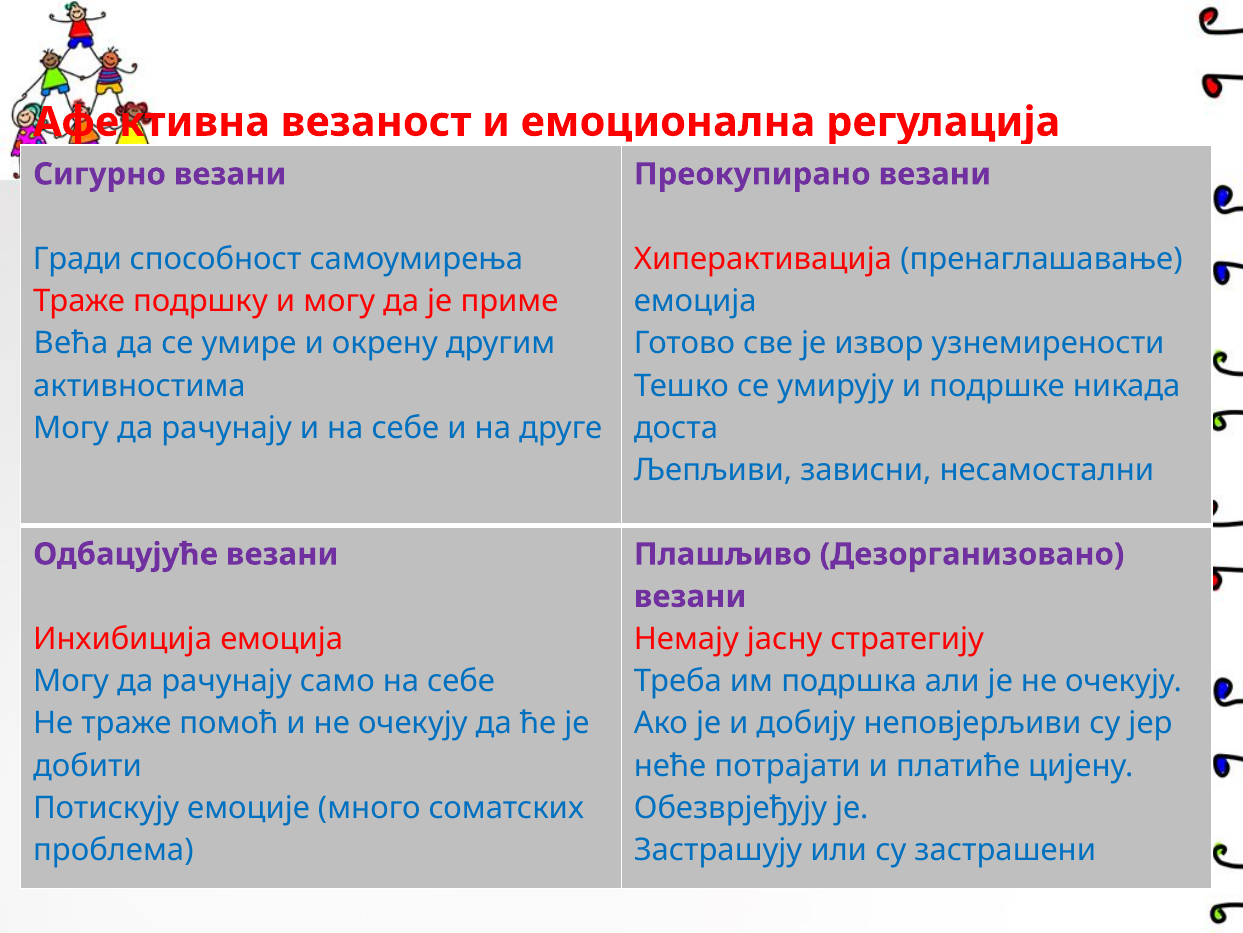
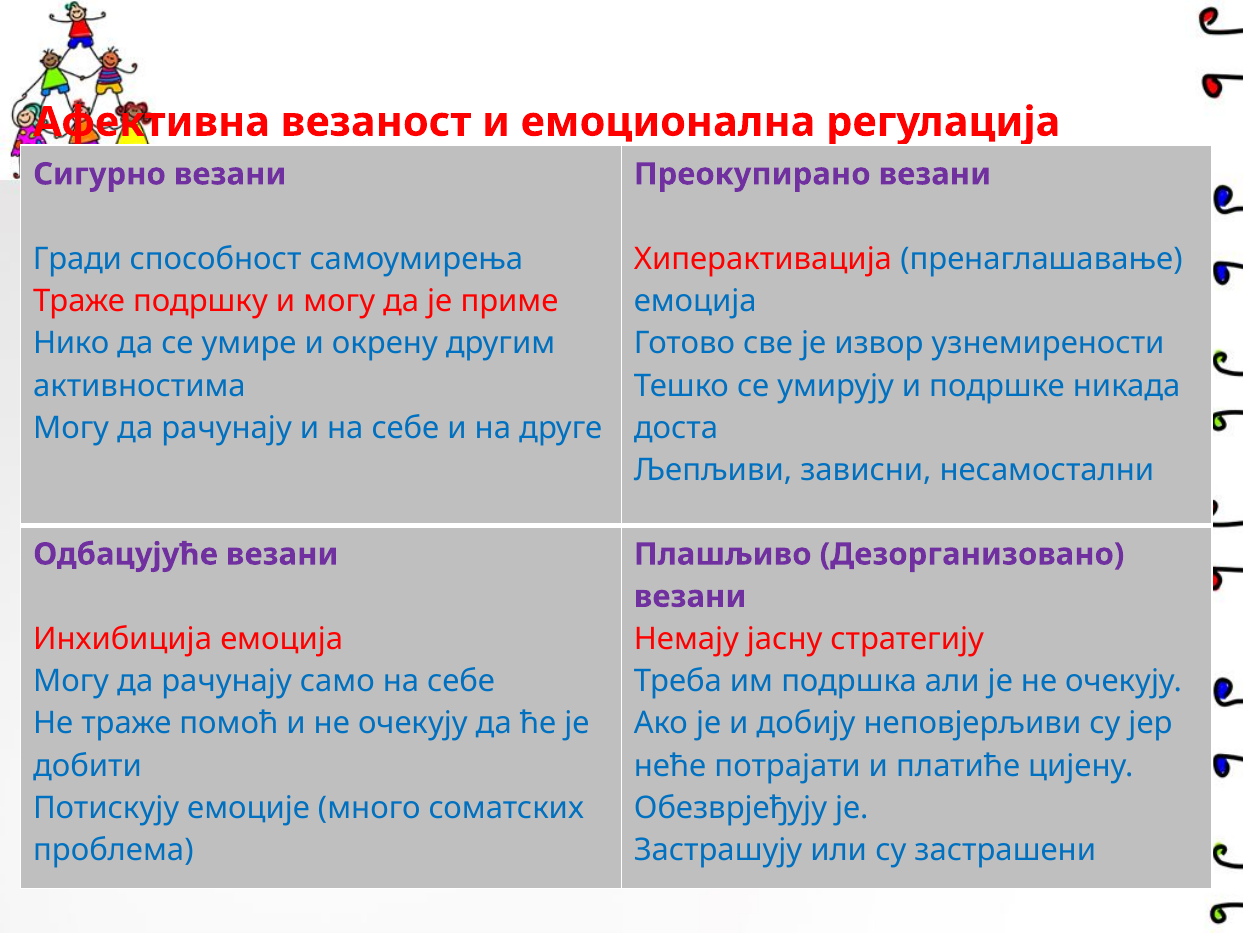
Већа: Већа -> Нико (71, 343)
